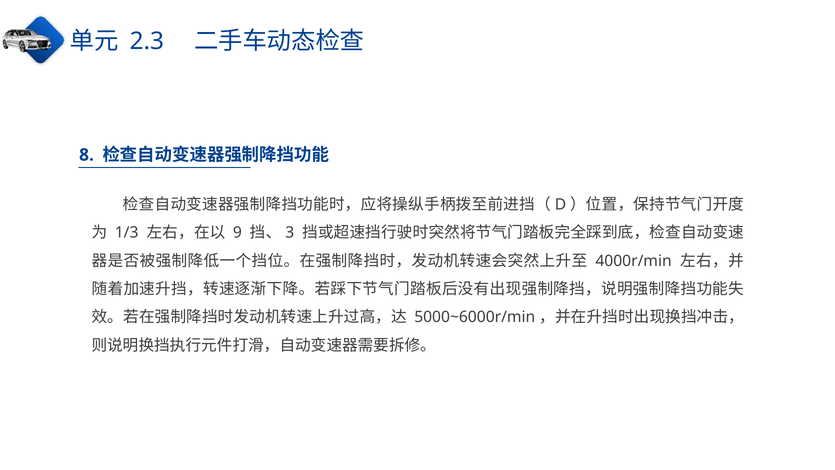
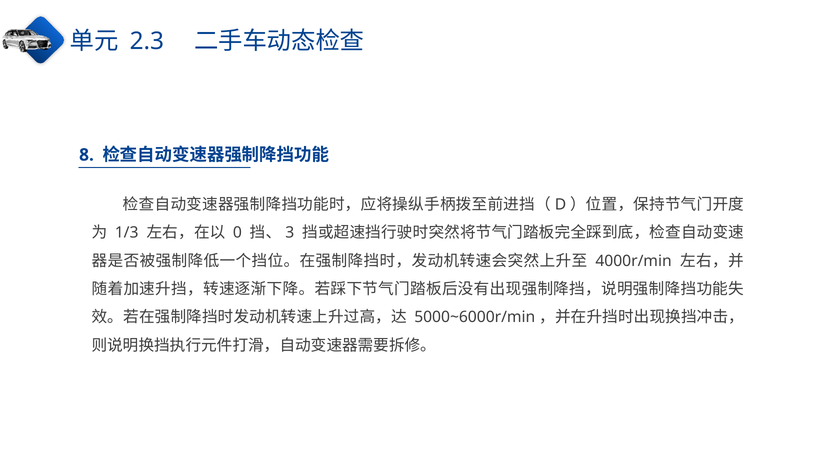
9: 9 -> 0 (237, 233)
